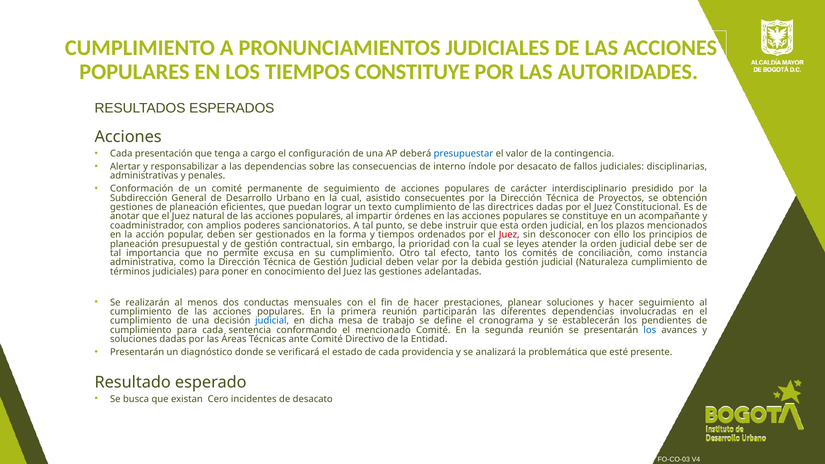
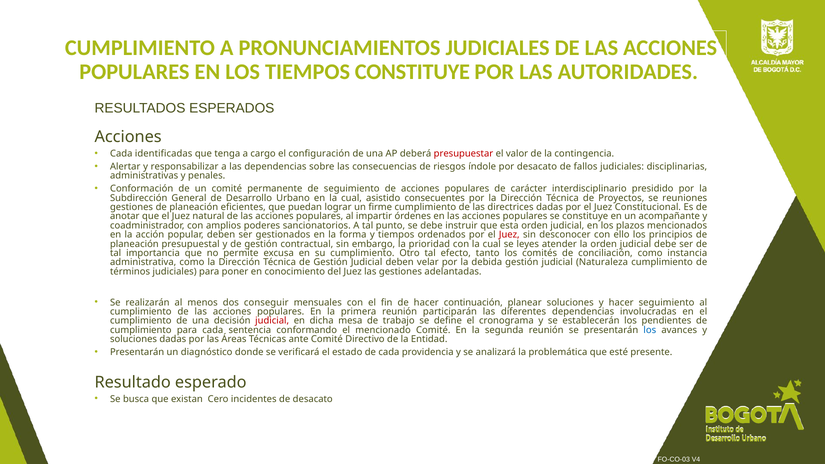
presentación: presentación -> identificadas (164, 154)
presupuestar colour: blue -> red (463, 154)
interno: interno -> riesgos (450, 167)
obtención: obtención -> reuniones (685, 198)
texto: texto -> firme (380, 207)
conductas: conductas -> conseguir (266, 302)
prestaciones: prestaciones -> continuación (473, 302)
judicial colour: blue -> red (272, 321)
